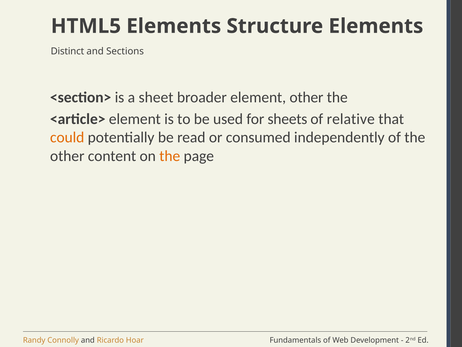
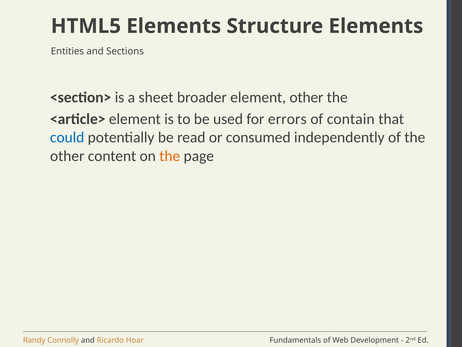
Distinct: Distinct -> Entities (67, 51)
sheets: sheets -> errors (287, 119)
relative: relative -> contain (351, 119)
could colour: orange -> blue (67, 137)
